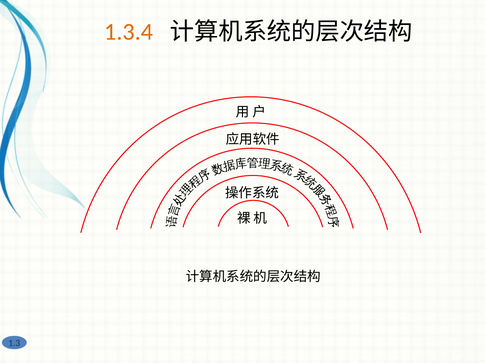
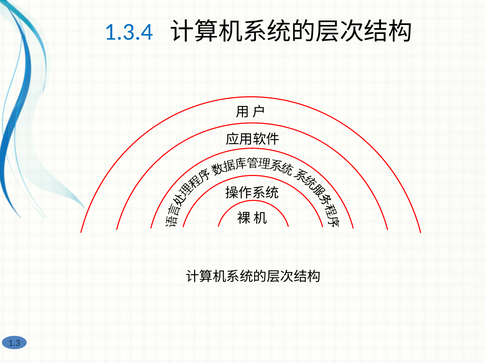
1.3.4 colour: orange -> blue (129, 32)
